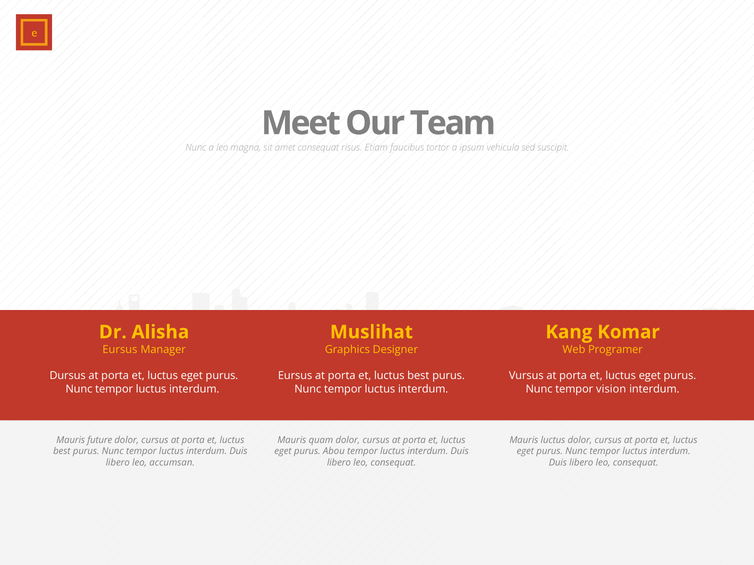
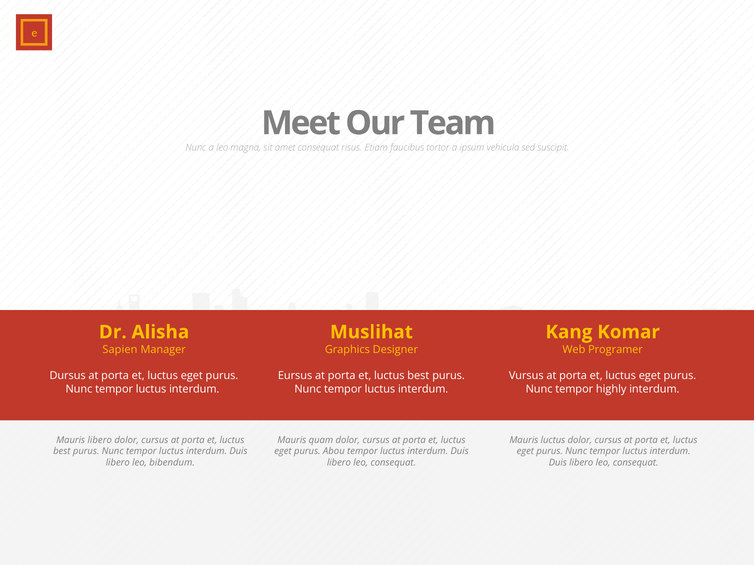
Eursus: Eursus -> Sapien (120, 350)
vision: vision -> highly (611, 389)
Mauris future: future -> libero (100, 440)
accumsan: accumsan -> bibendum (172, 463)
